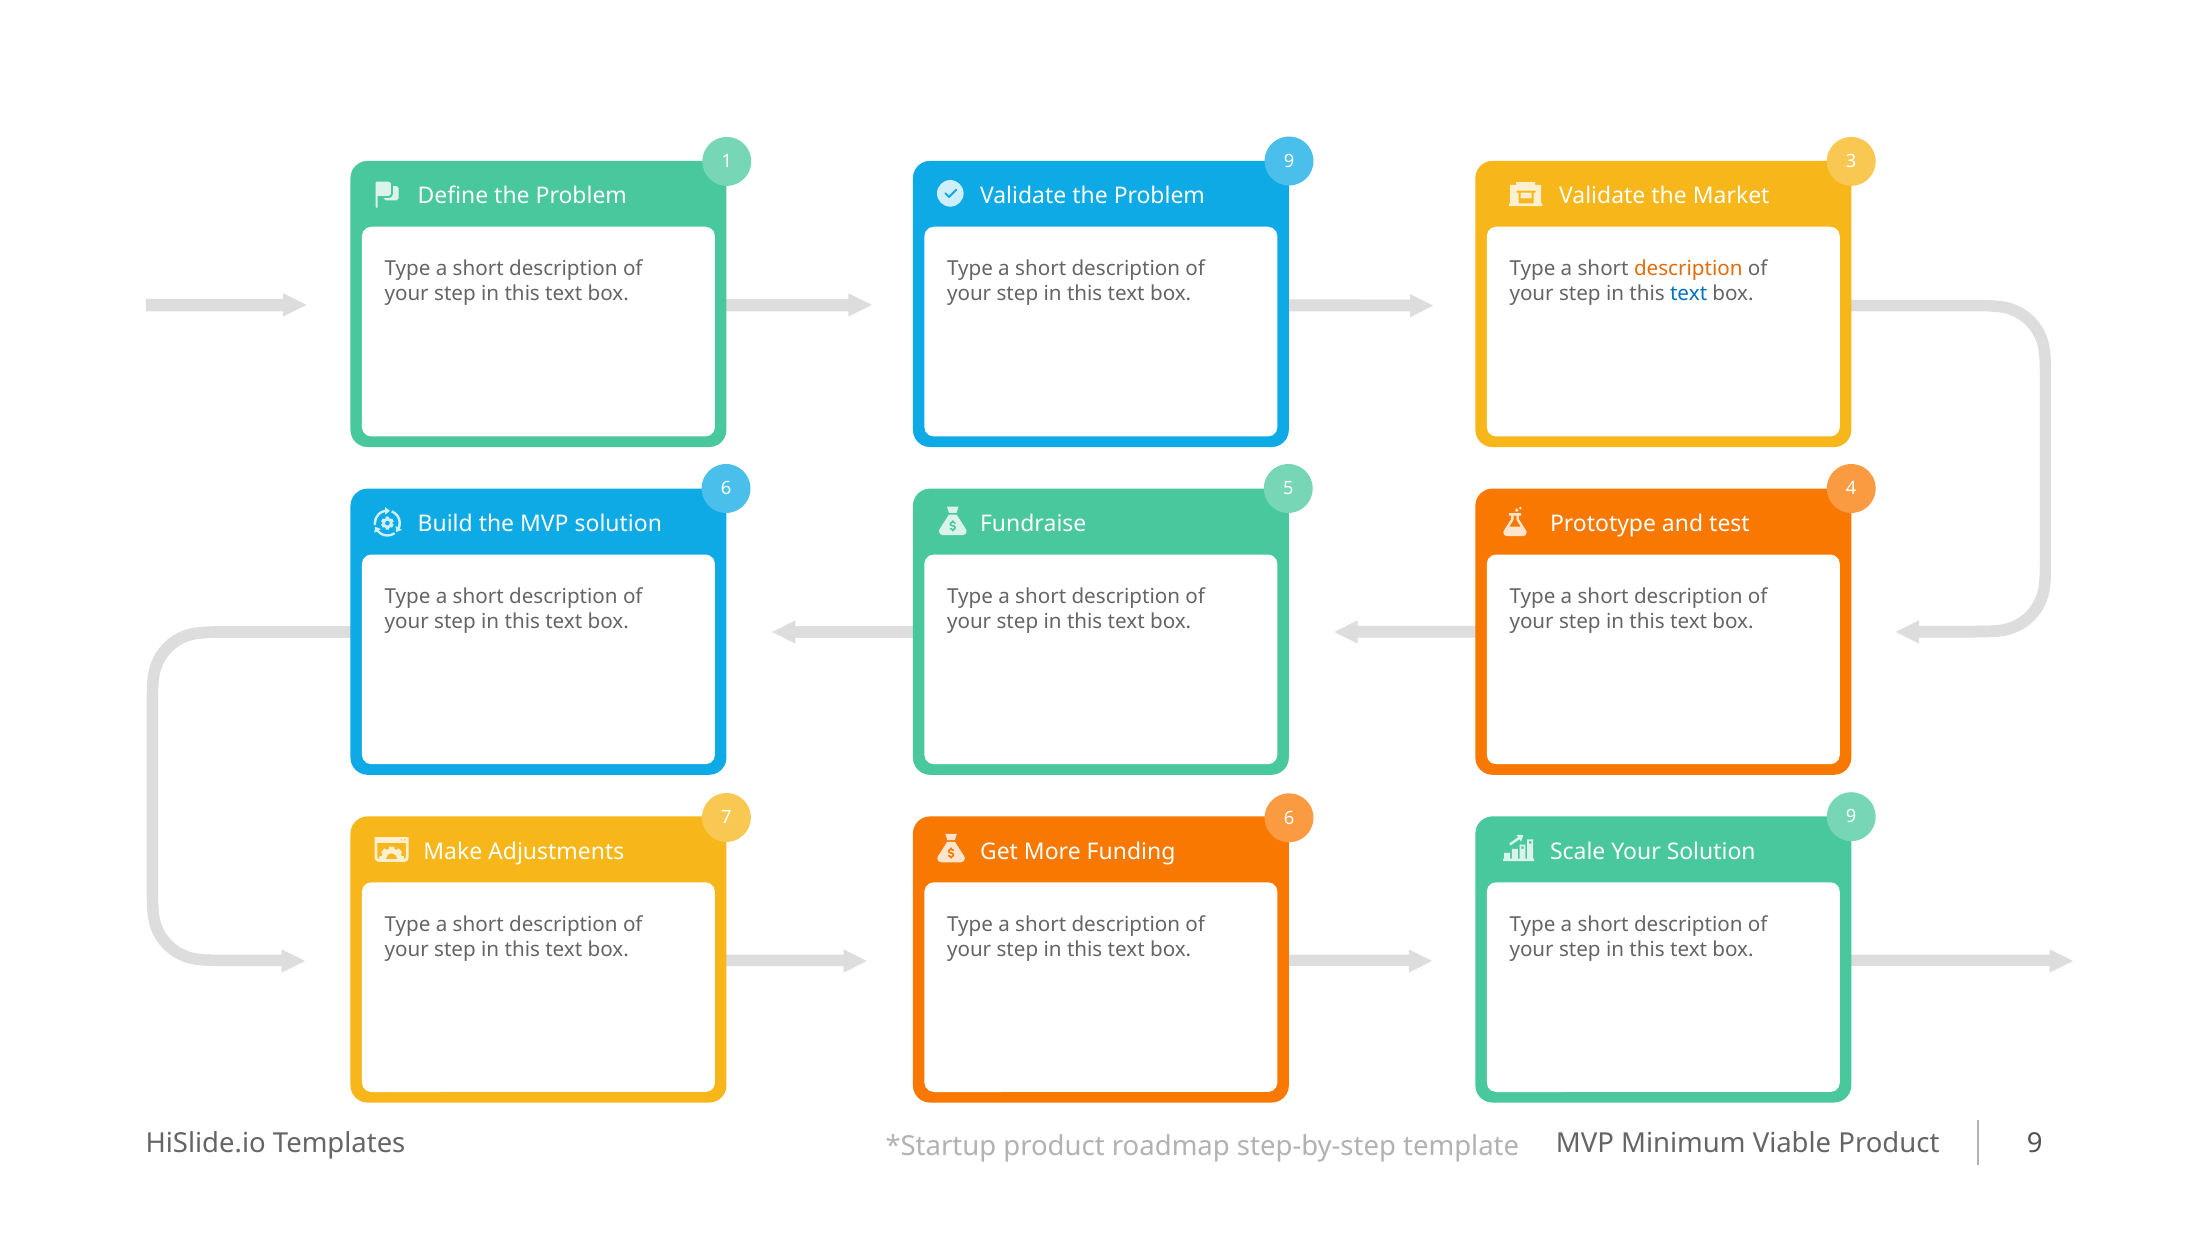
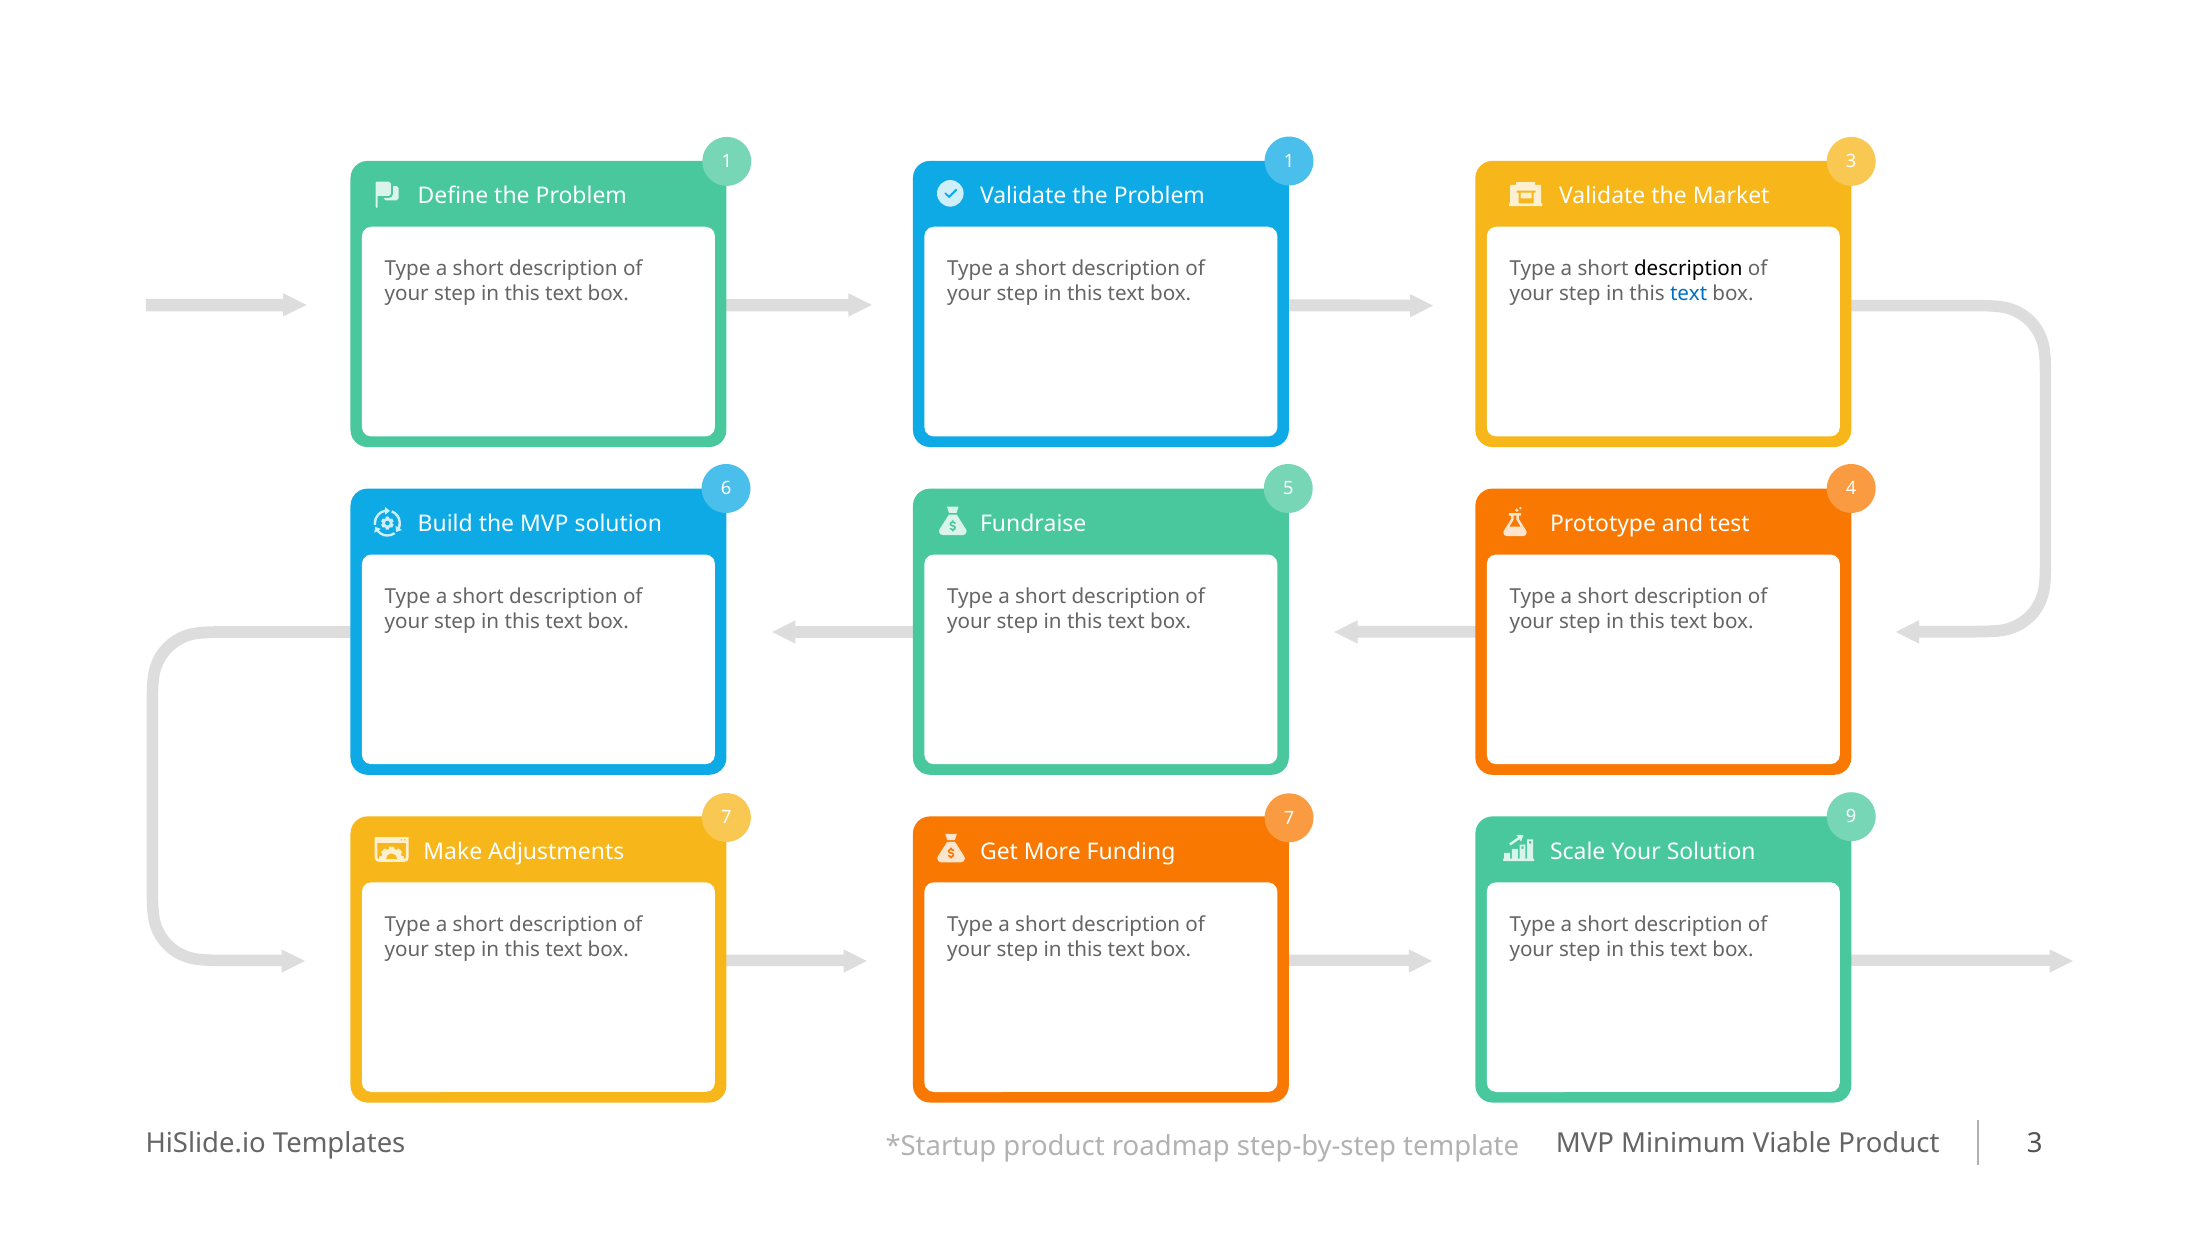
1 9: 9 -> 1 (1289, 161)
description colour: orange -> black (1688, 269)
7 6: 6 -> 7 (1289, 818)
9: 9 -> 3 (2035, 1143)
